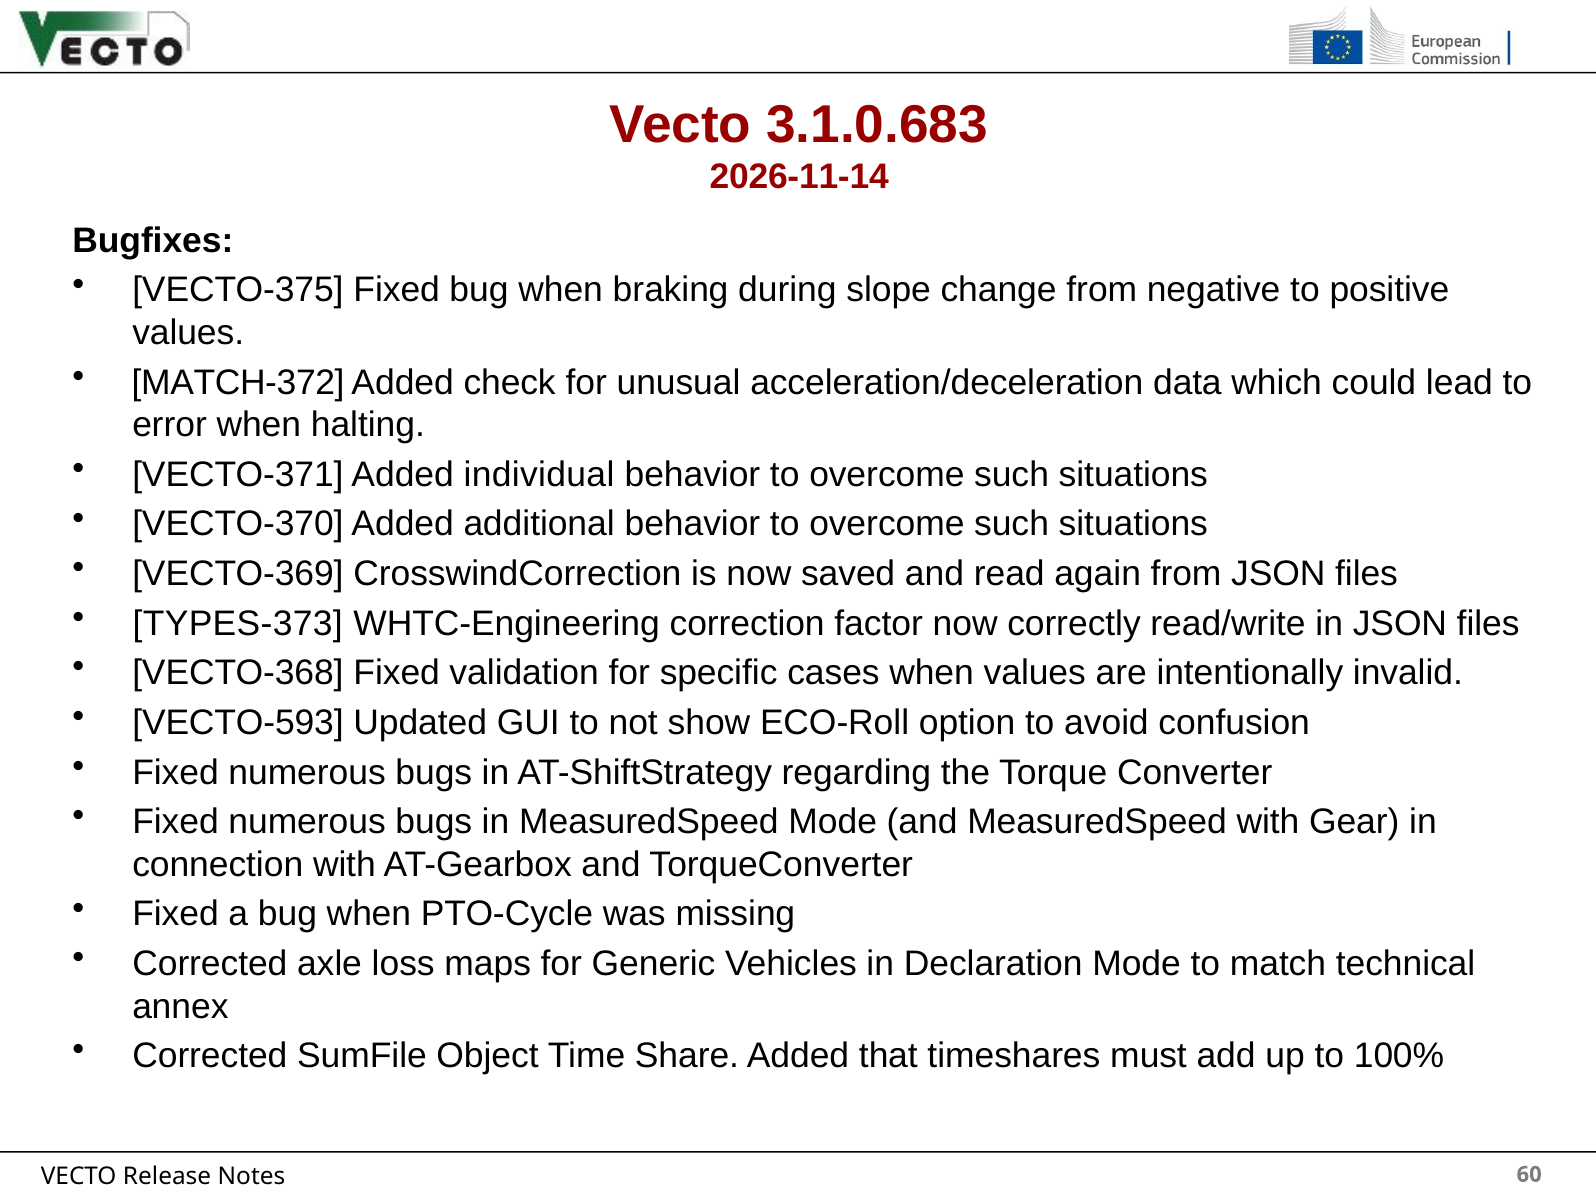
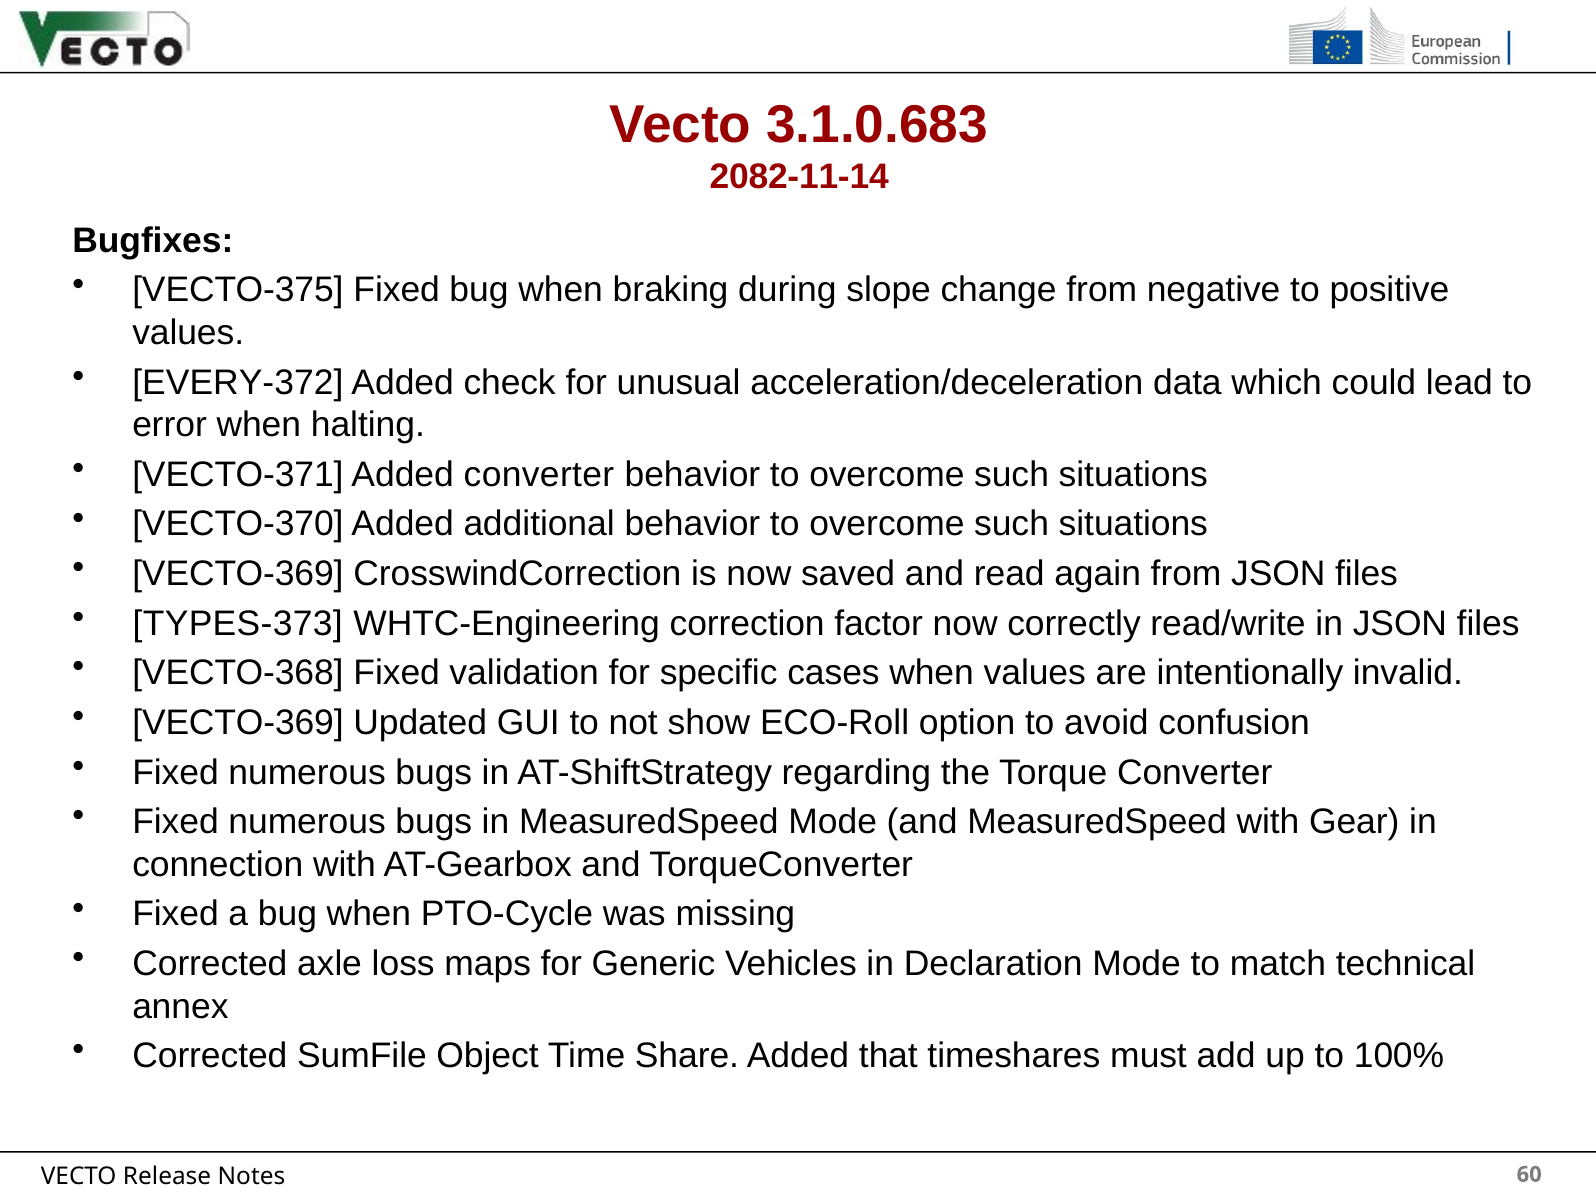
2026-11-14: 2026-11-14 -> 2082-11-14 (799, 177)
MATCH-372: MATCH-372 -> EVERY-372 (238, 382)
Added individual: individual -> converter (539, 475)
VECTO-593: VECTO-593 -> VECTO-369 (238, 723)
